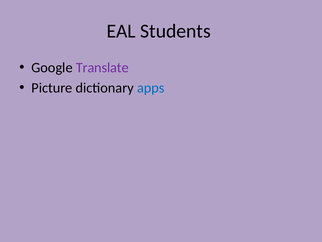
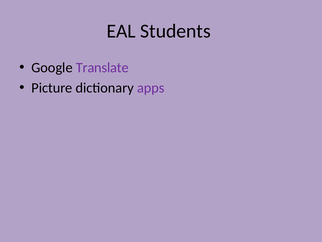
apps colour: blue -> purple (151, 88)
